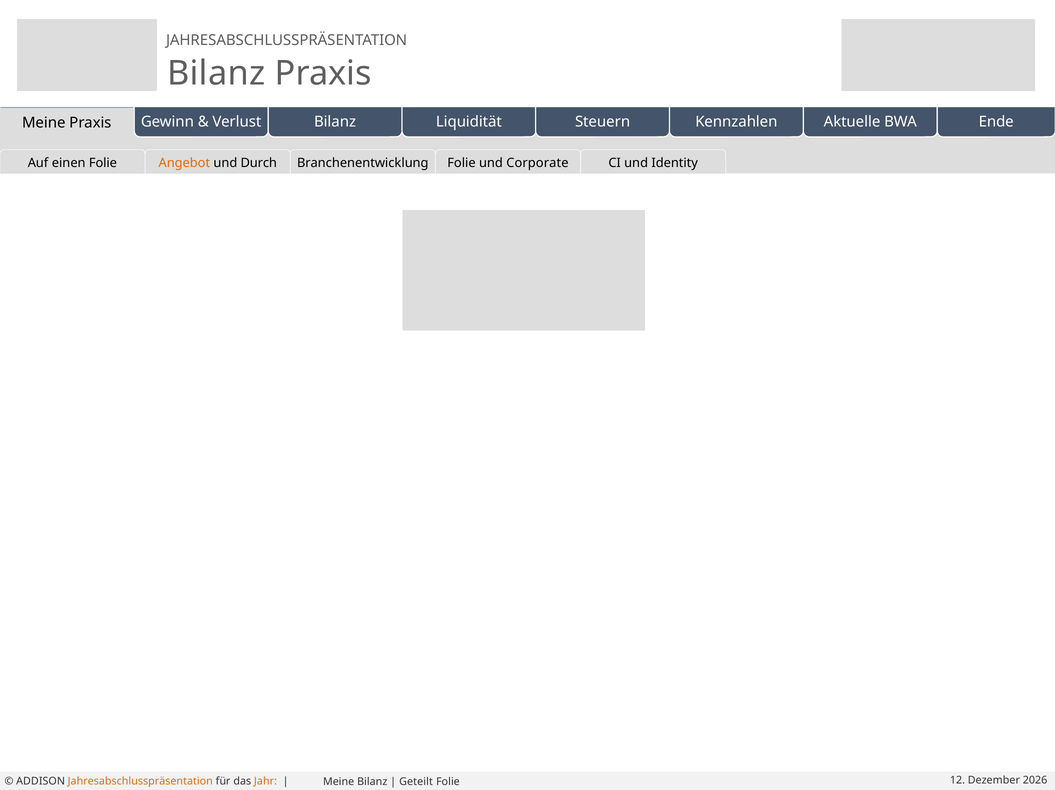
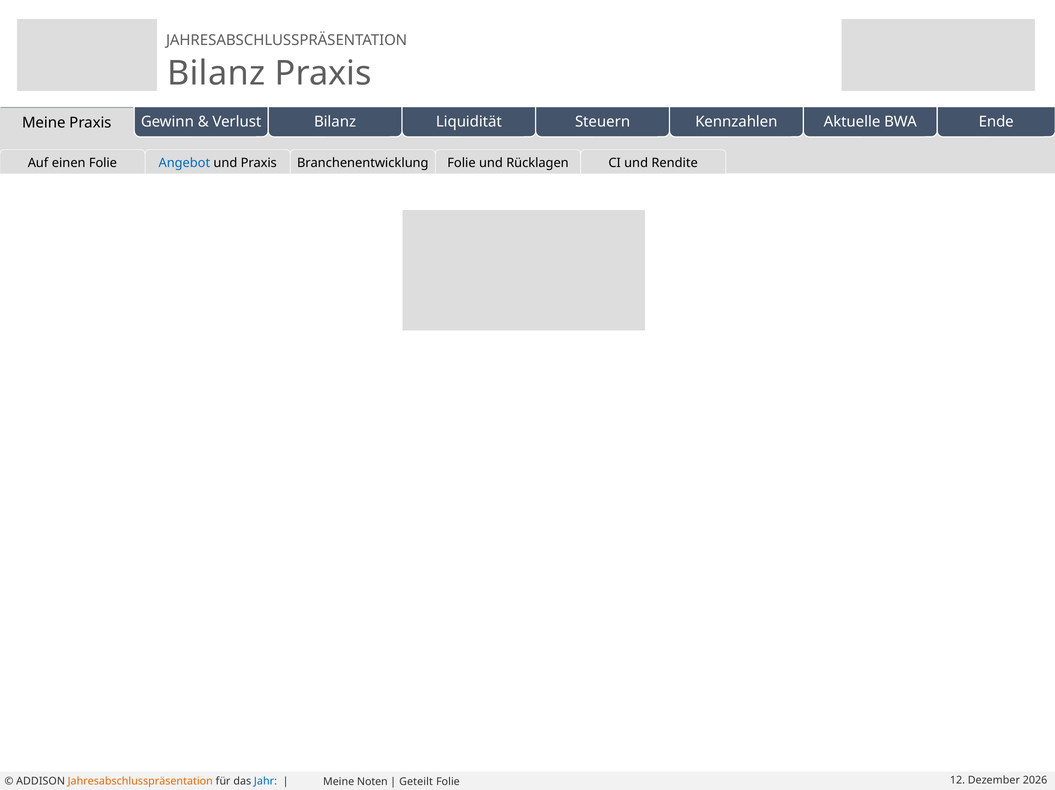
Angebot colour: orange -> blue (184, 163)
und Durch: Durch -> Praxis (259, 163)
Corporate: Corporate -> Rücklagen (537, 163)
Identity: Identity -> Rendite (675, 163)
Jahr colour: orange -> blue (266, 782)
Meine Bilanz: Bilanz -> Noten (372, 782)
